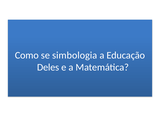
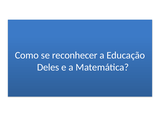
simbologia: simbologia -> reconhecer (75, 55)
